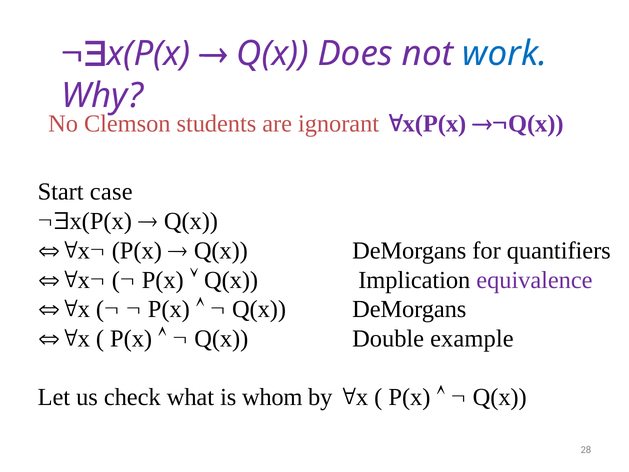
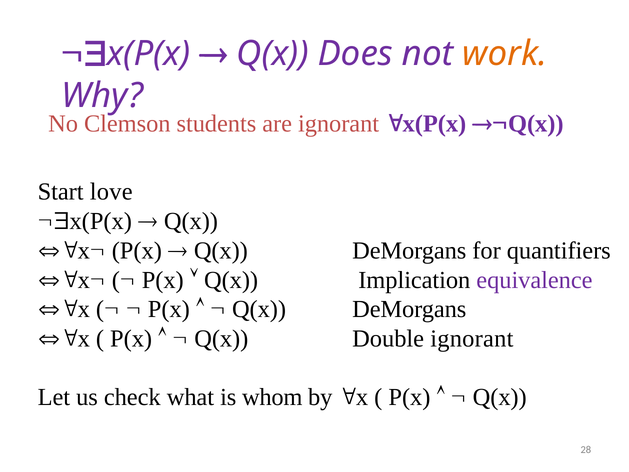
work colour: blue -> orange (505, 54)
case: case -> love (111, 192)
Double example: example -> ignorant (472, 339)
